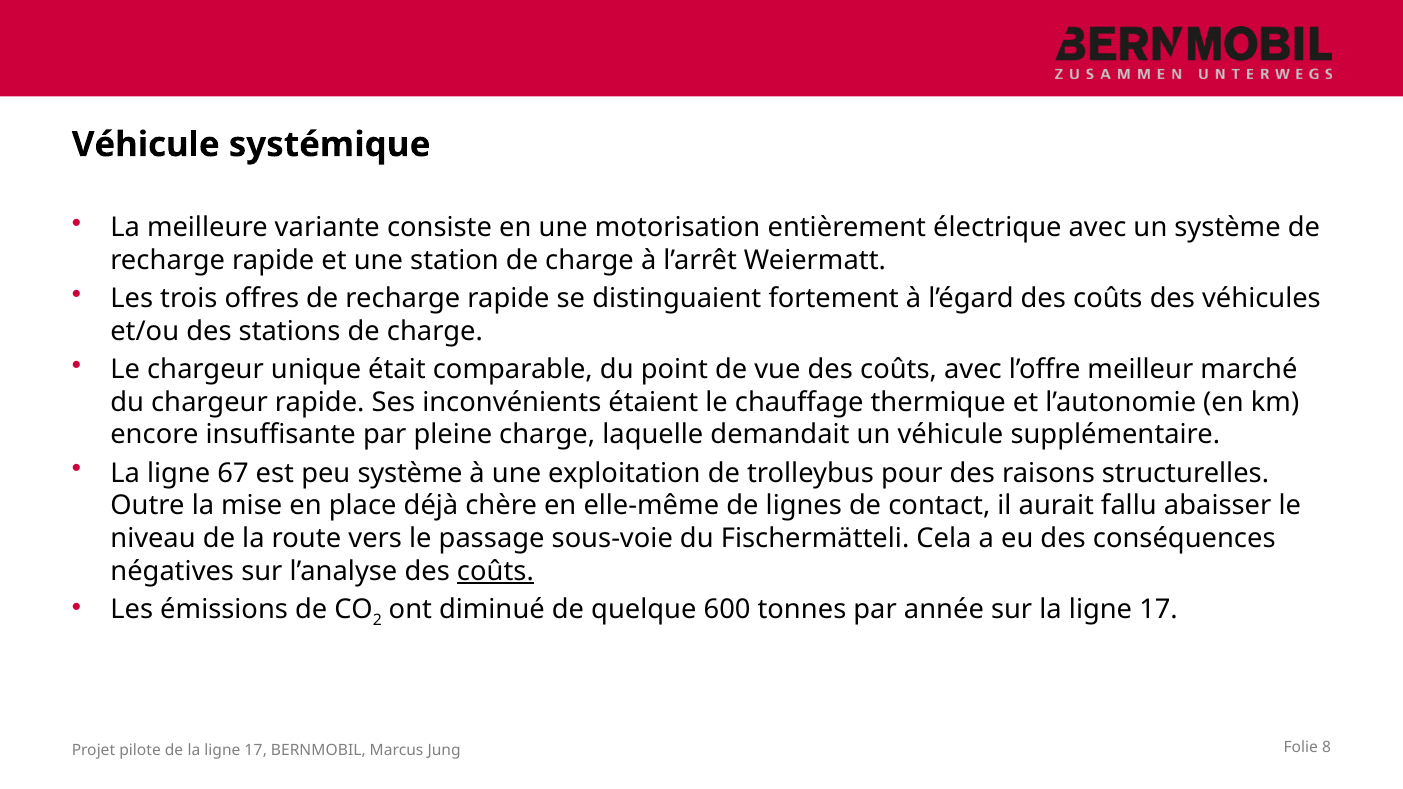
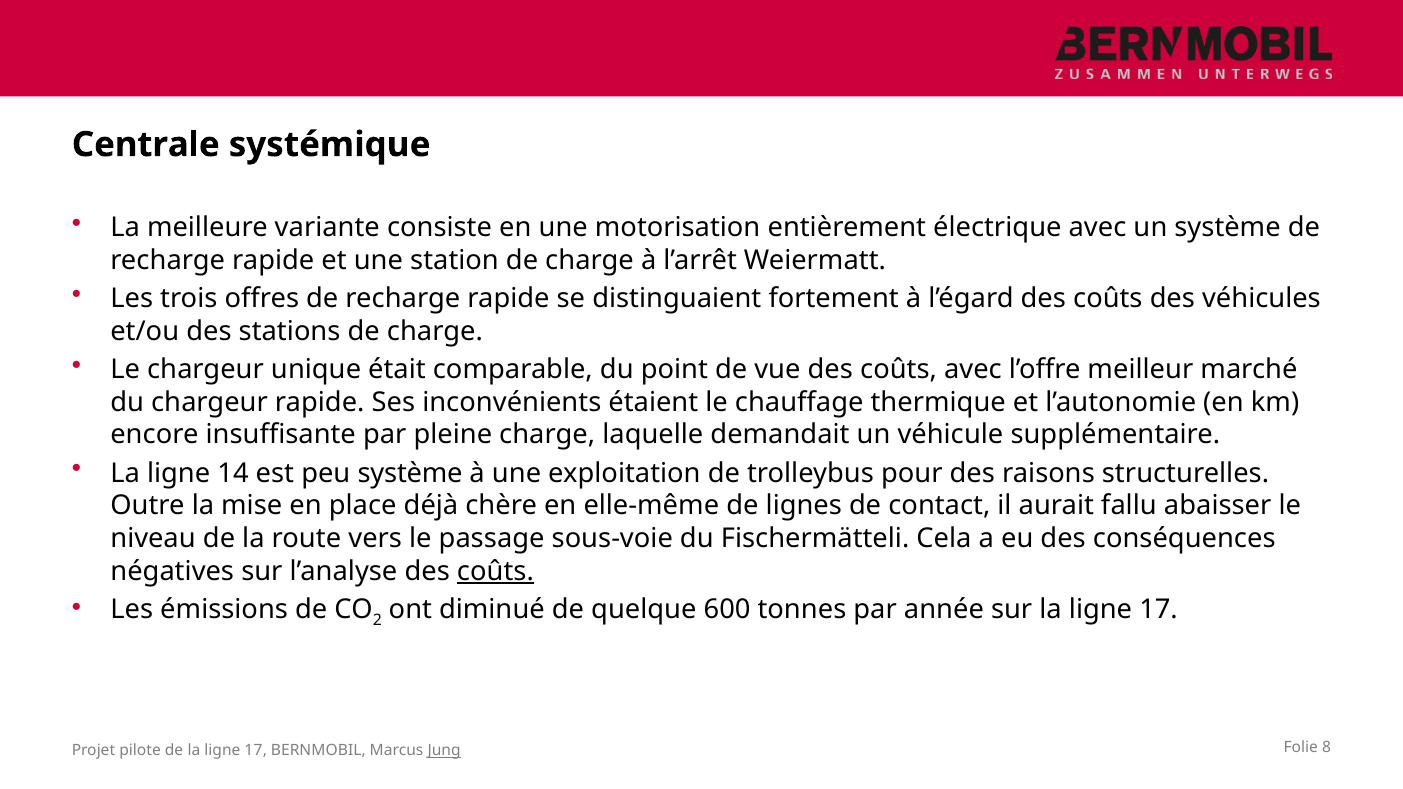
Véhicule: Véhicule -> Centrale (146, 145)
67: 67 -> 14 (233, 473)
Jung underline: none -> present (444, 751)
